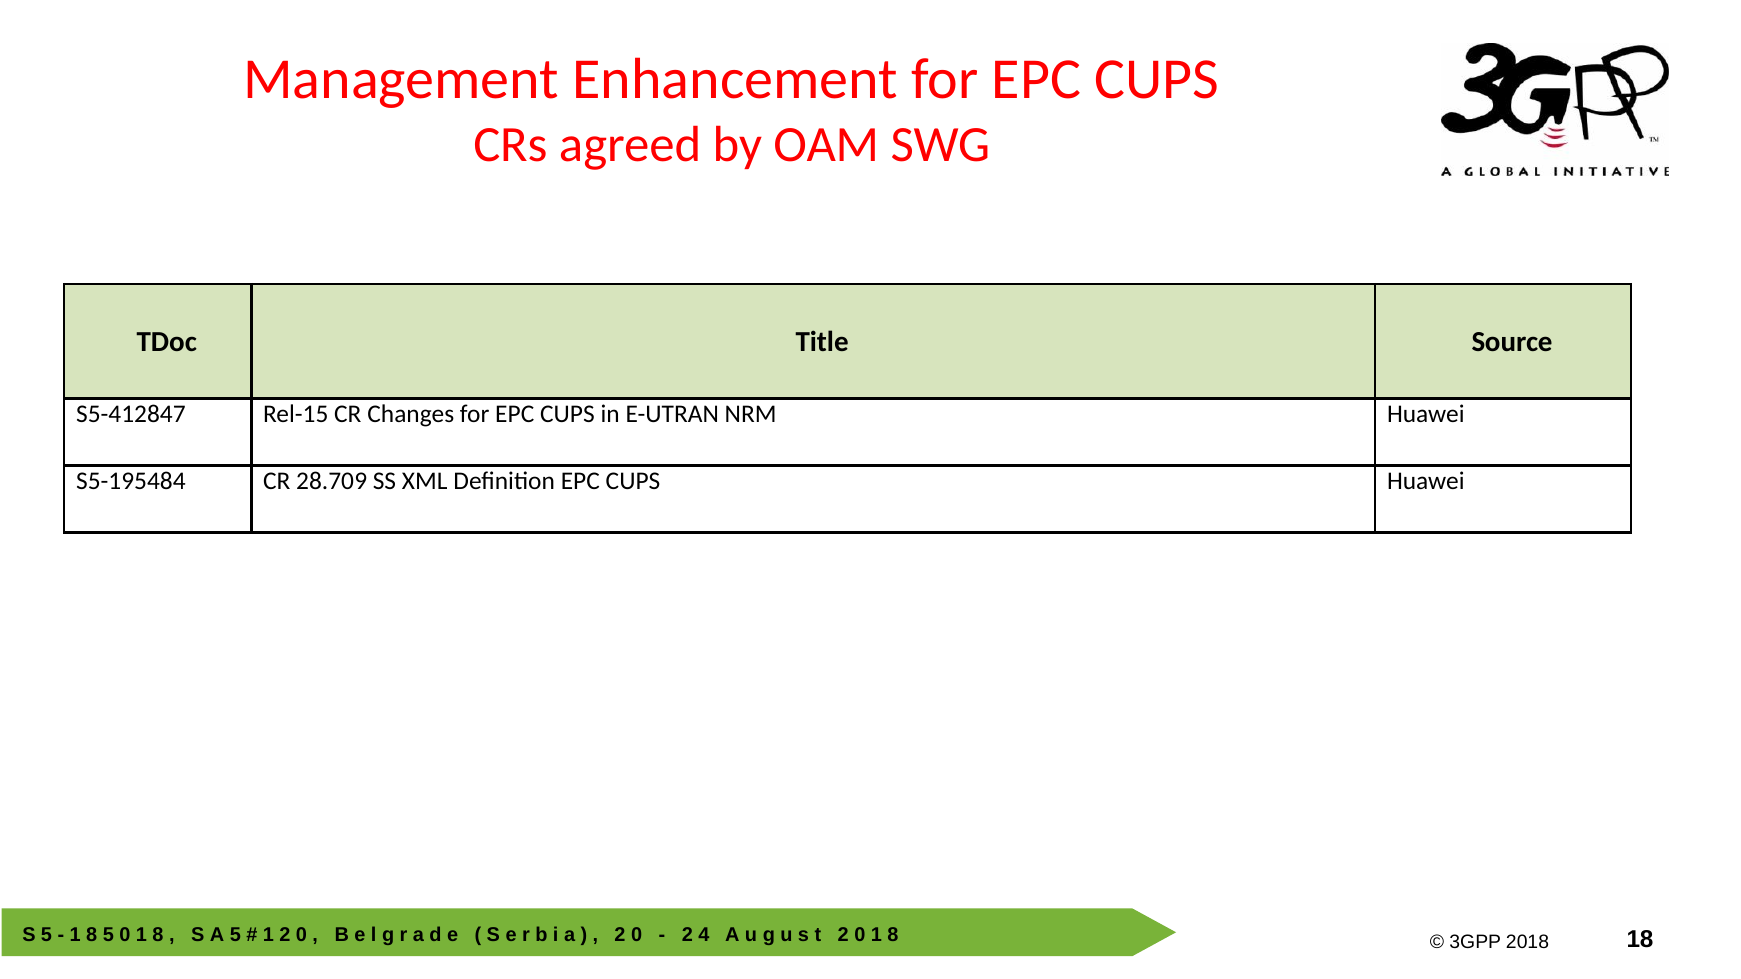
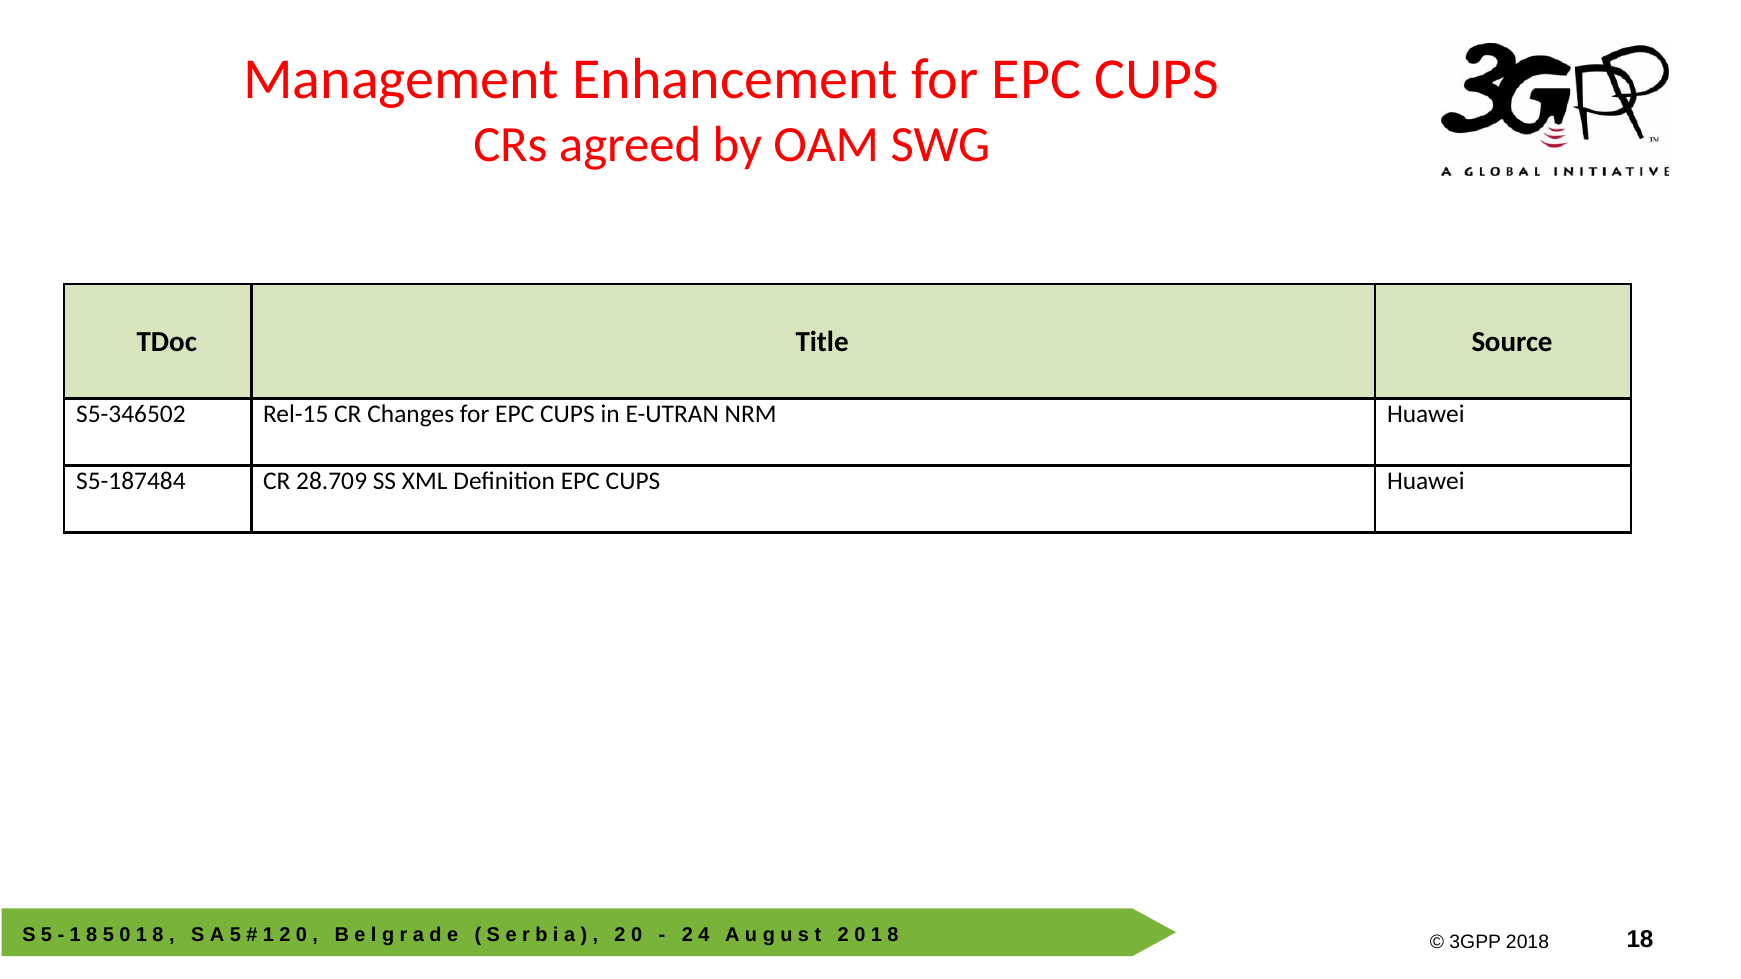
S5-412847: S5-412847 -> S5-346502 (131, 414)
S5-195484: S5-195484 -> S5-187484 (131, 481)
